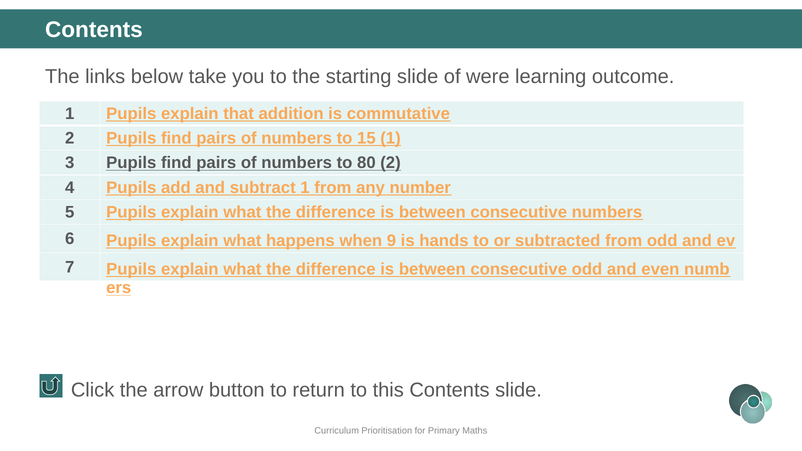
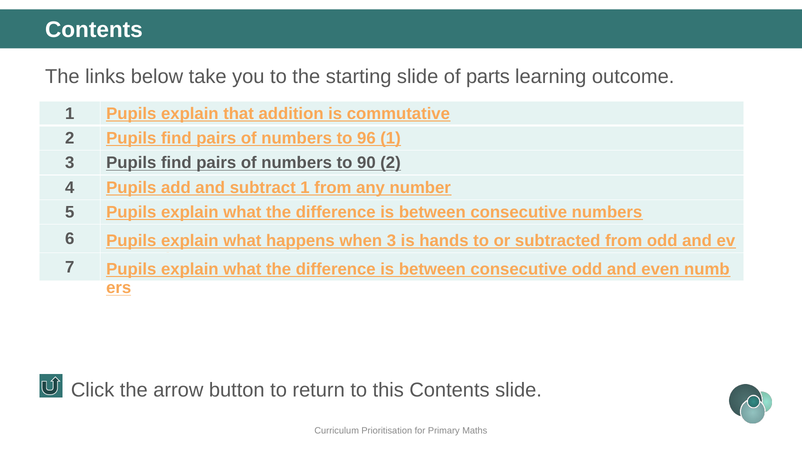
were: were -> parts (488, 77)
15: 15 -> 96 (366, 138)
80: 80 -> 90 (366, 163)
when 9: 9 -> 3 (391, 241)
